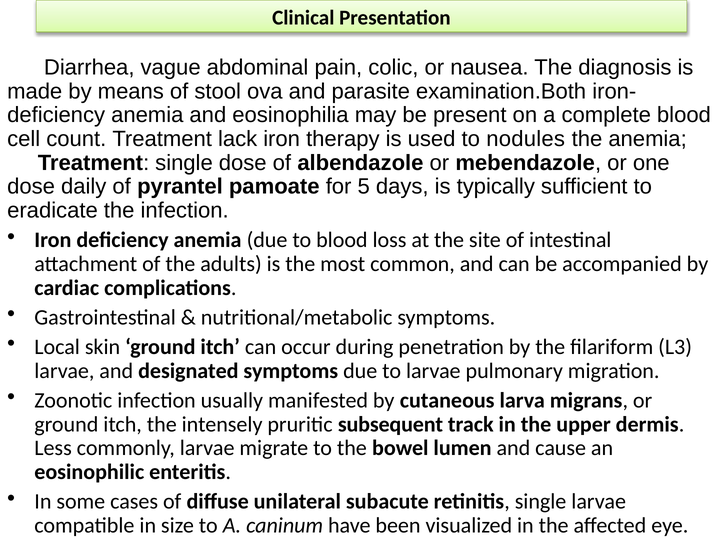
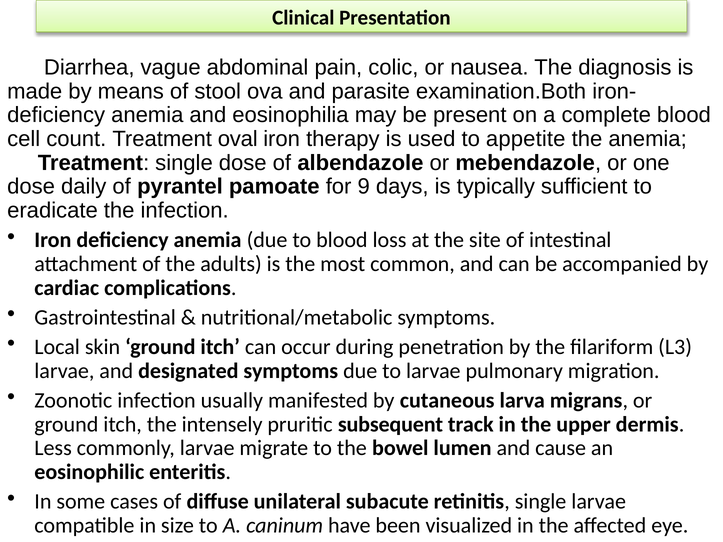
lack: lack -> oval (238, 139)
nodules: nodules -> appetite (526, 139)
5: 5 -> 9 (364, 187)
